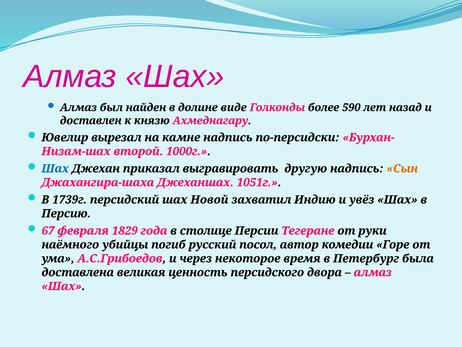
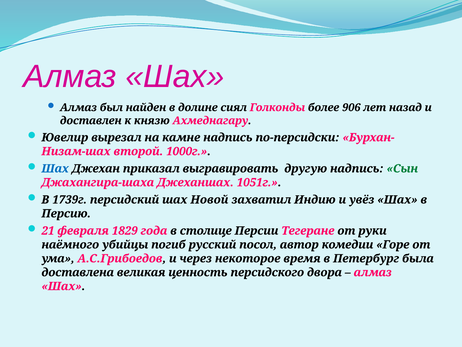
виде: виде -> сиял (234, 107)
590: 590 -> 906 (351, 107)
Сын colour: orange -> green (402, 168)
67: 67 -> 21 (48, 230)
